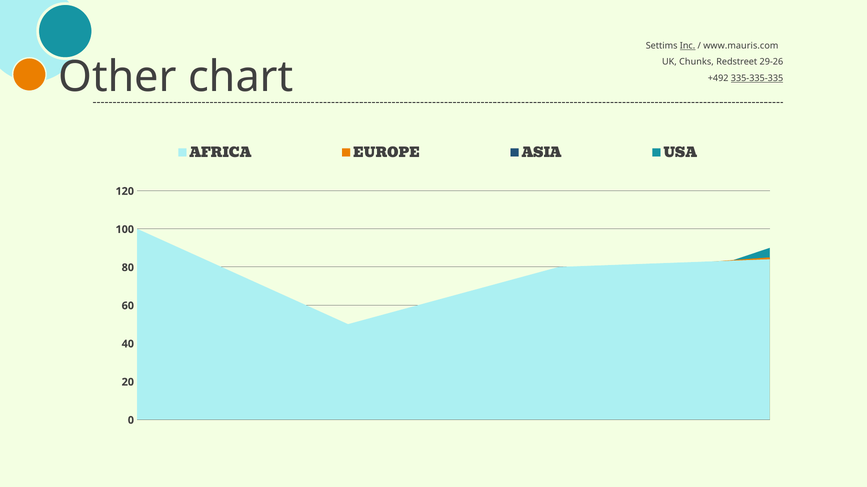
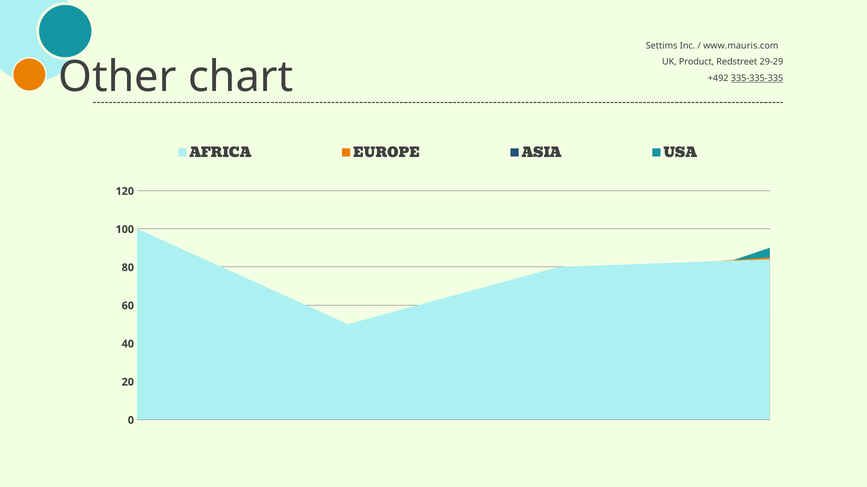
Inc underline: present -> none (688, 46)
Chunks: Chunks -> Product (697, 62)
29-26: 29-26 -> 29-29 (771, 62)
